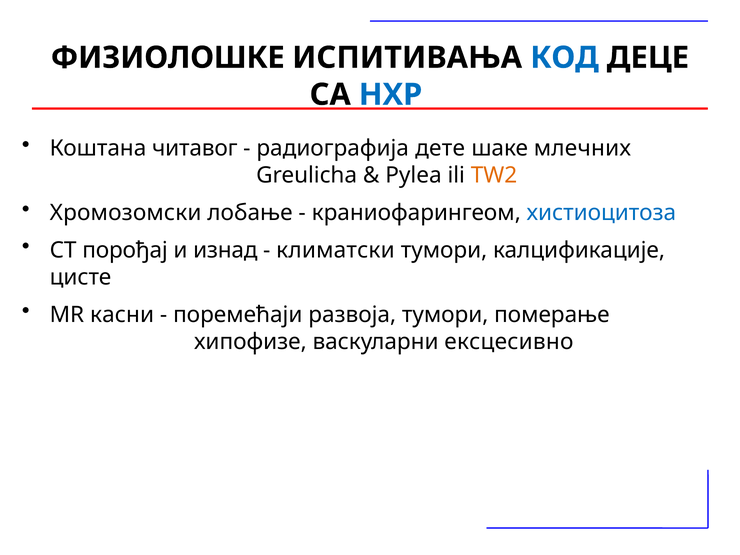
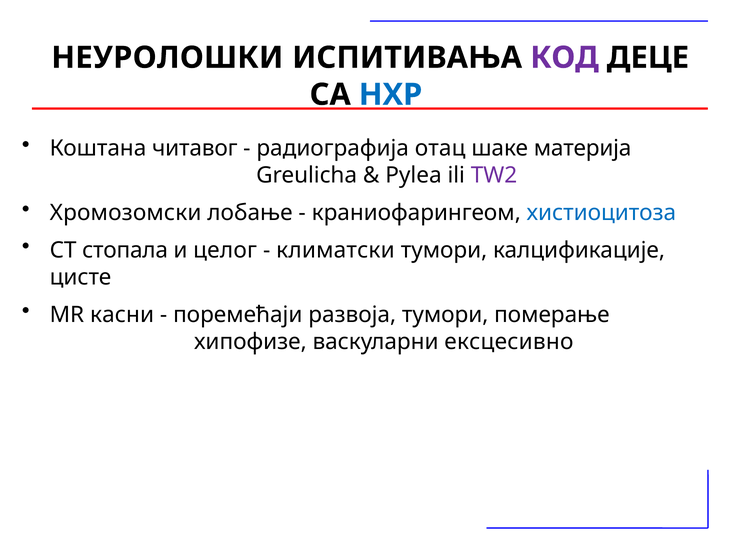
ФИЗИОЛОШКЕ: ФИЗИОЛОШКЕ -> НЕУРОЛОШКИ (167, 58)
КОД colour: blue -> purple (565, 58)
дете: дете -> отац (440, 148)
млечних: млечних -> материја (583, 148)
TW2 colour: orange -> purple (494, 175)
порођај: порођај -> стопала (125, 250)
изнад: изнад -> целог (225, 250)
